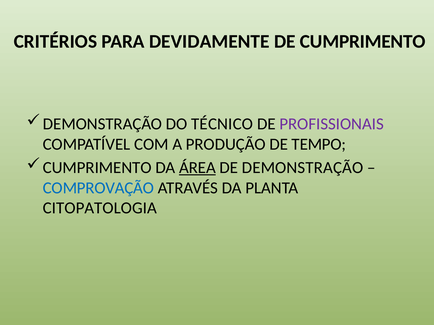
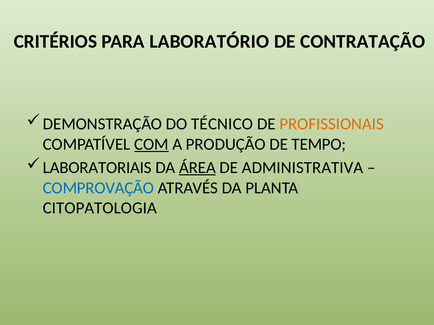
DEVIDAMENTE: DEVIDAMENTE -> LABORATÓRIO (209, 42)
DE CUMPRIMENTO: CUMPRIMENTO -> CONTRATAÇÃO (363, 42)
PROFISSIONAIS colour: purple -> orange (332, 124)
COM underline: none -> present (151, 144)
CUMPRIMENTO: CUMPRIMENTO -> LABORATORIAIS (97, 168)
DE DEMONSTRAÇÃO: DEMONSTRAÇÃO -> ADMINISTRATIVA (303, 168)
